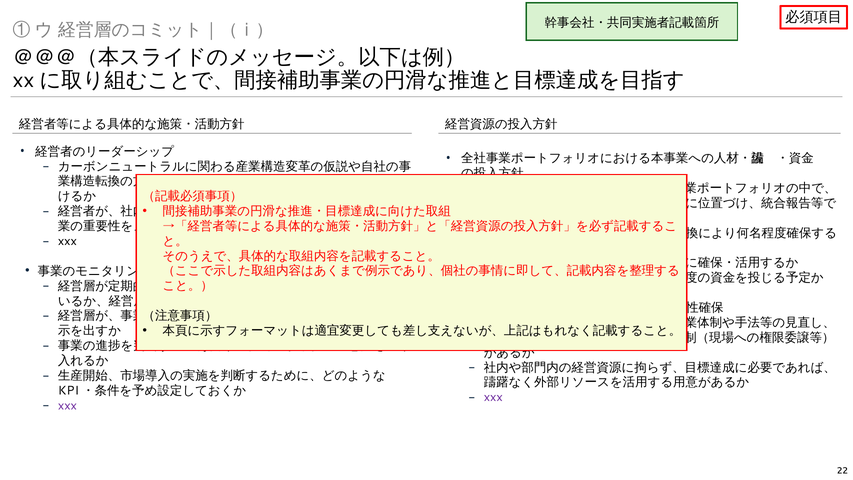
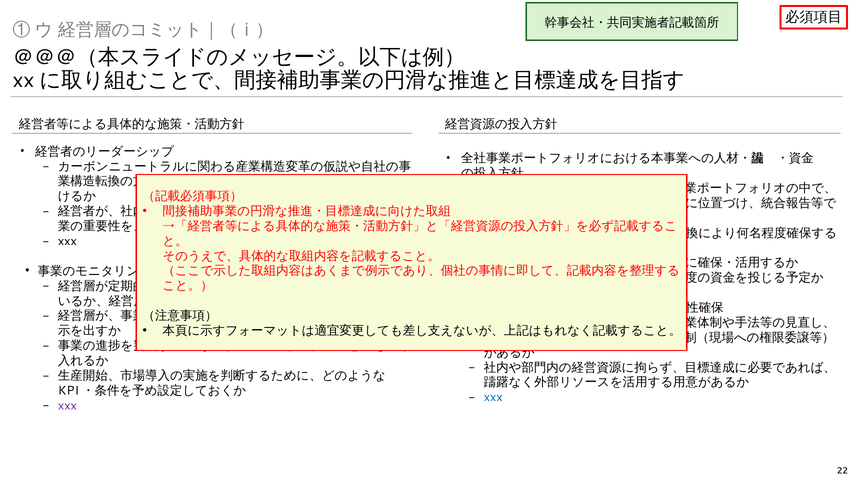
xxx colour: purple -> blue (493, 397)
